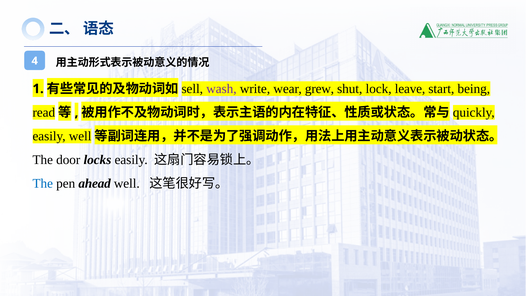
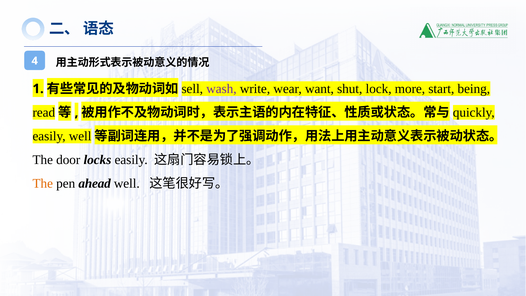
grew: grew -> want (319, 89)
leave: leave -> more (410, 89)
The colour: blue -> orange (43, 183)
